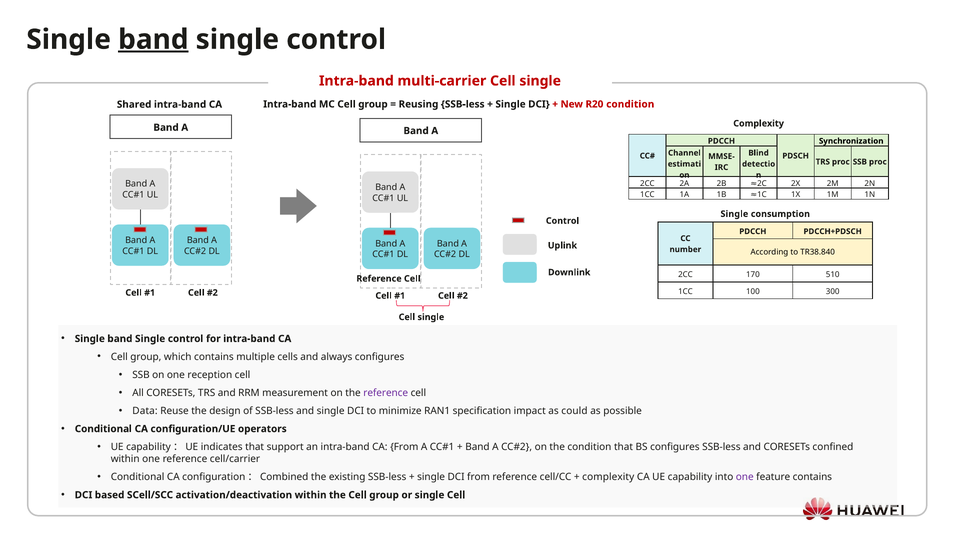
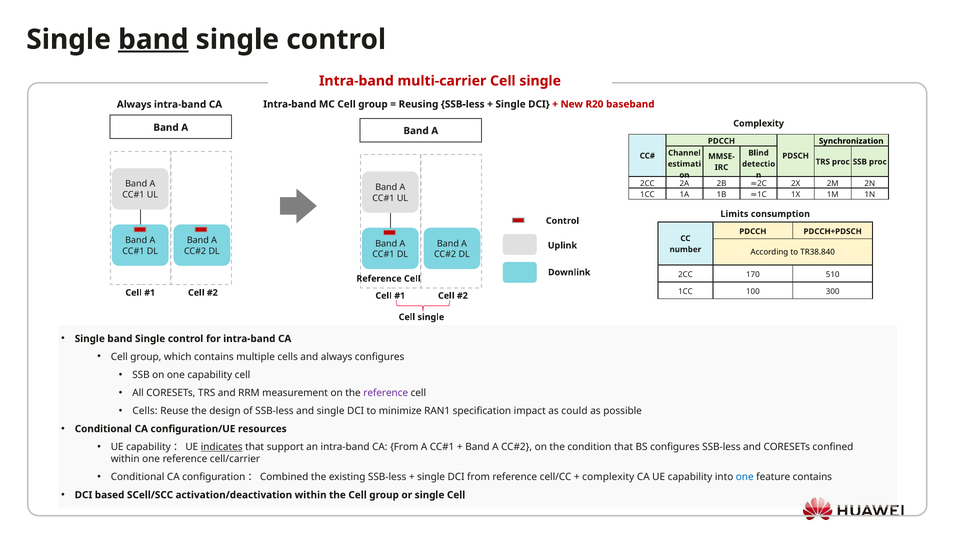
Shared: Shared -> Always (134, 105)
R20 condition: condition -> baseband (630, 104)
Single: Single -> Limits (734, 214)
one reception: reception -> capability (210, 375)
Data: Data -> Cells (145, 411)
operators: operators -> resources (262, 429)
indicates underline: none -> present (222, 447)
one colour: purple -> blue (745, 477)
